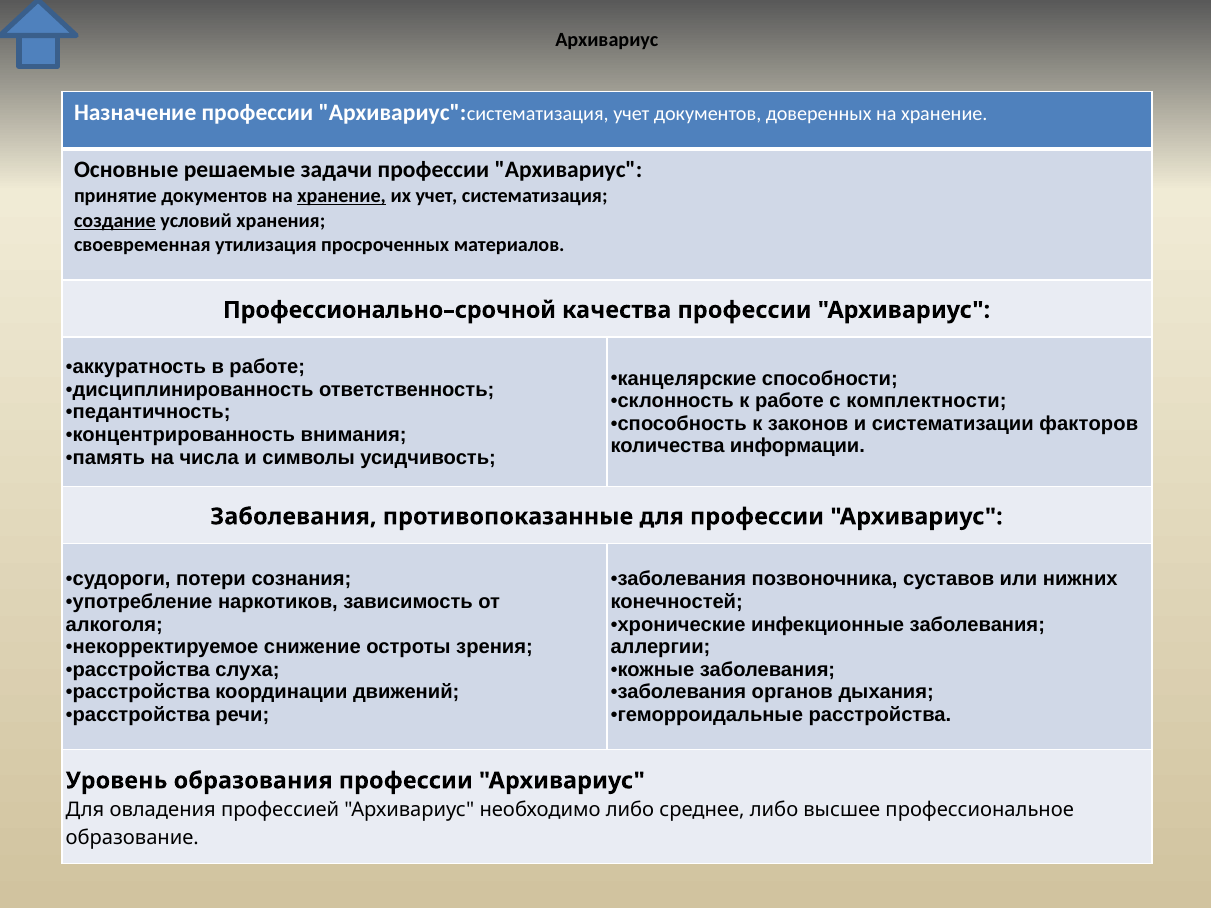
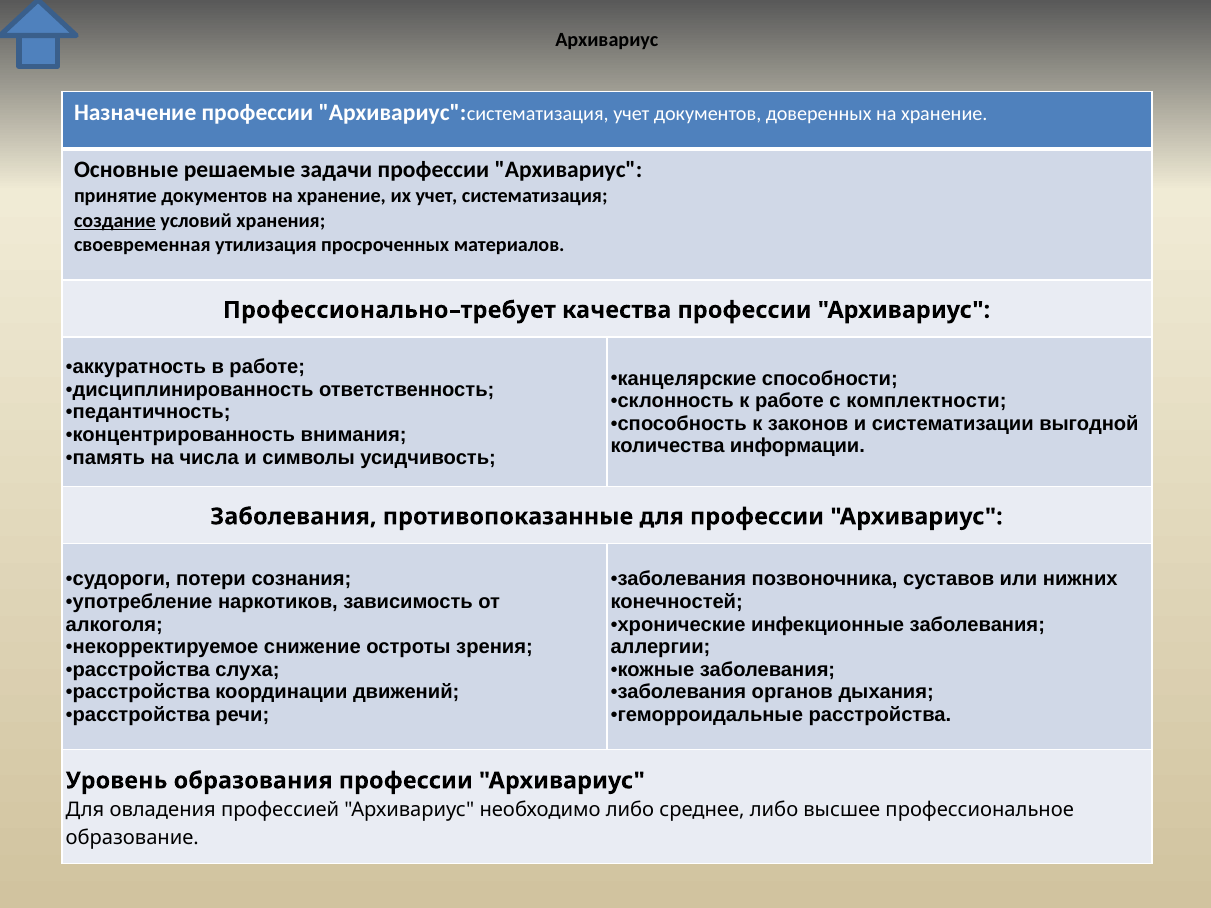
хранение underline: present -> none (342, 196)
Профессионально–срочной: Профессионально–срочной -> Профессионально–требует (389, 310)
факторов: факторов -> выгодной (1089, 424)
